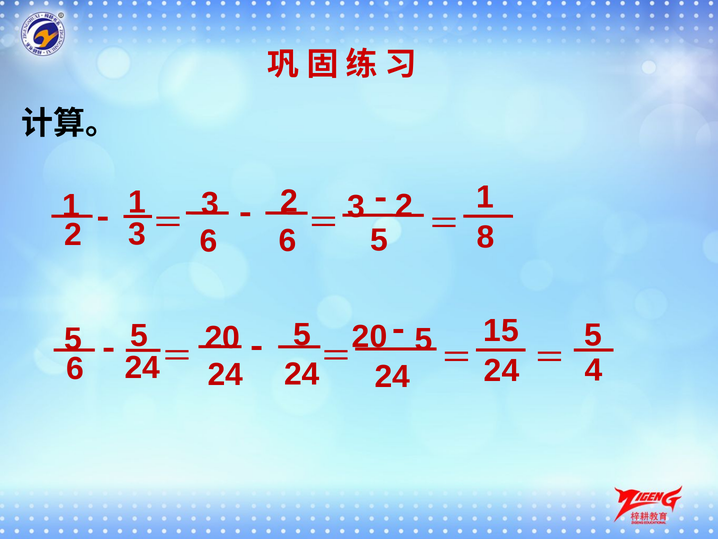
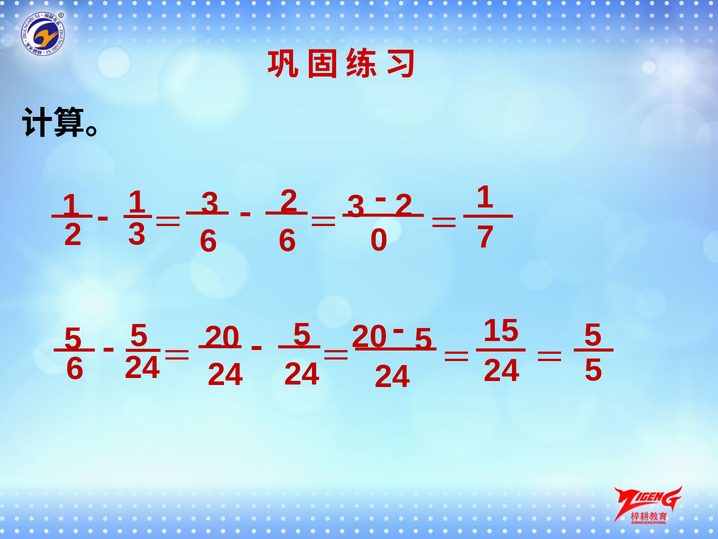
5: 5 -> 0 (379, 240)
8: 8 -> 7 (486, 237)
4: 4 -> 5 (594, 370)
